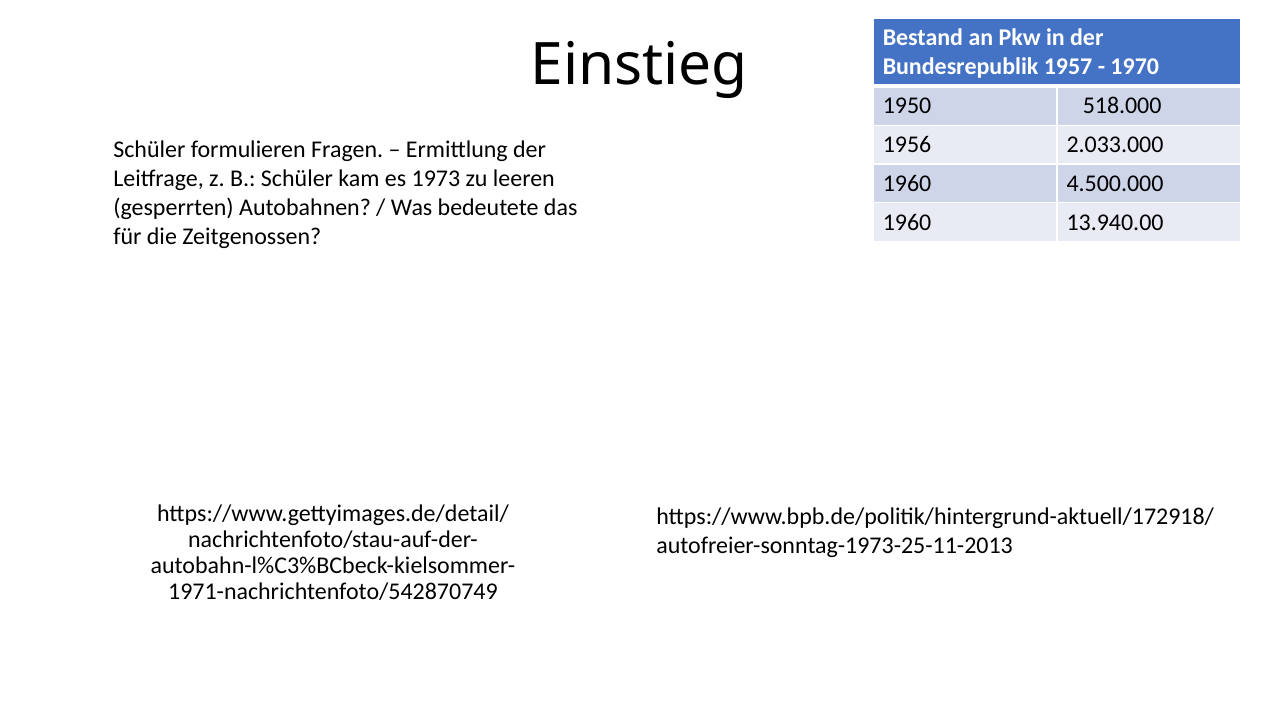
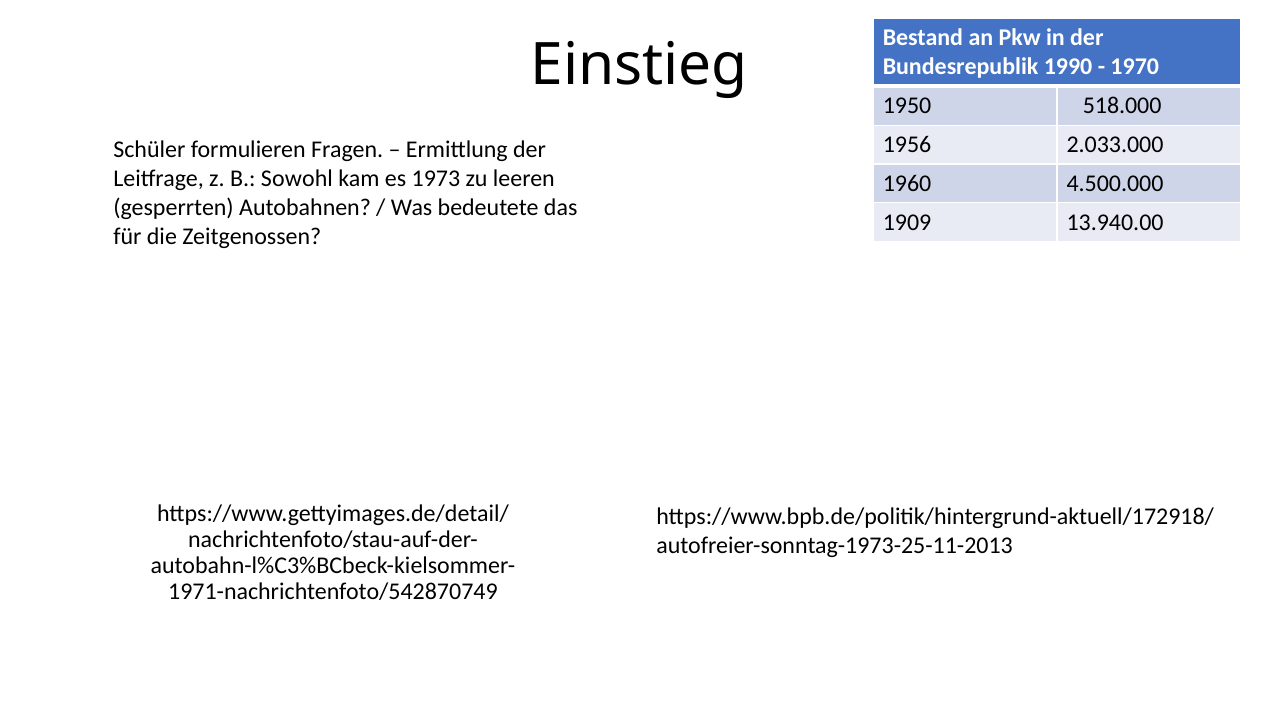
1957: 1957 -> 1990 (1068, 67)
B Schüler: Schüler -> Sowohl (297, 179)
1960: 1960 -> 1909 (907, 223)
